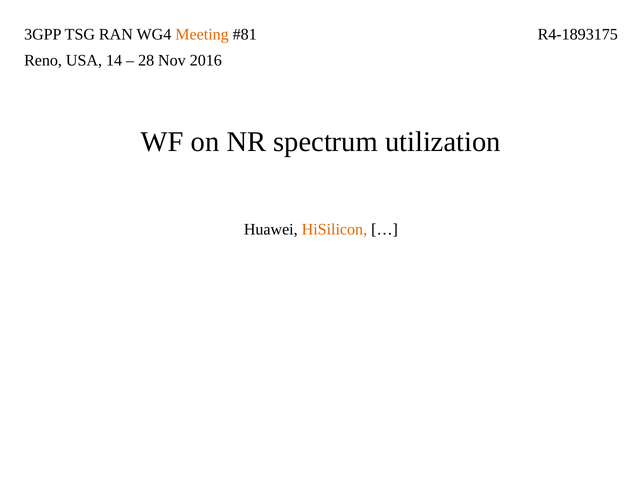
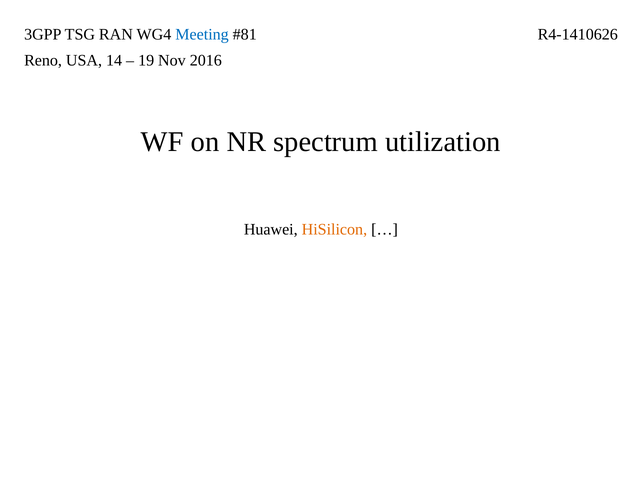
Meeting colour: orange -> blue (202, 34)
R4-1893175: R4-1893175 -> R4-1410626 (578, 34)
28: 28 -> 19 (146, 60)
